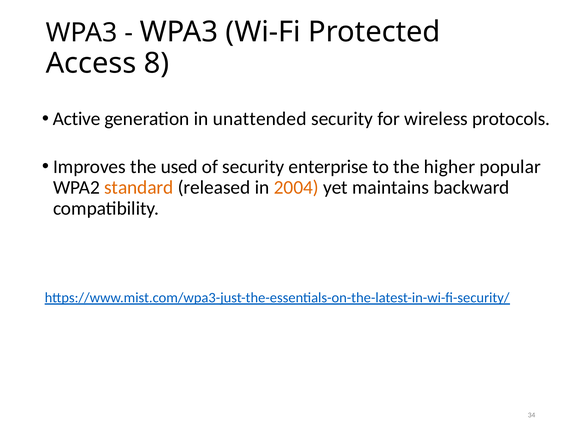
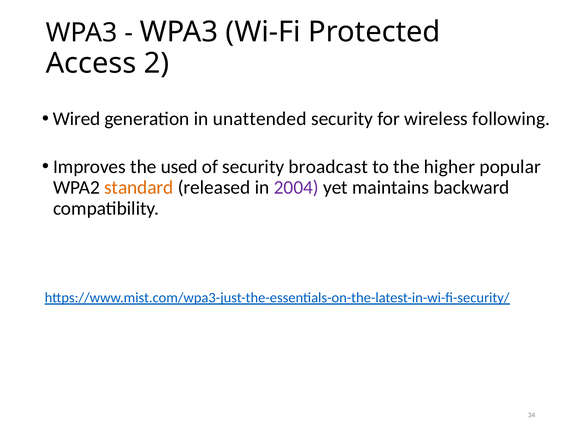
8: 8 -> 2 (157, 63)
Active: Active -> Wired (77, 119)
protocols: protocols -> following (511, 119)
enterprise: enterprise -> broadcast (328, 167)
2004 colour: orange -> purple (296, 188)
